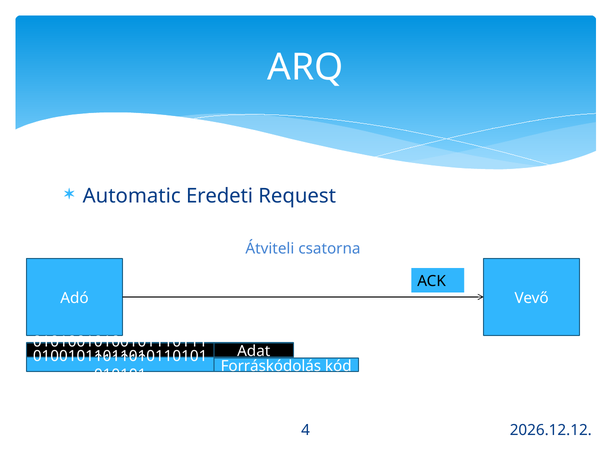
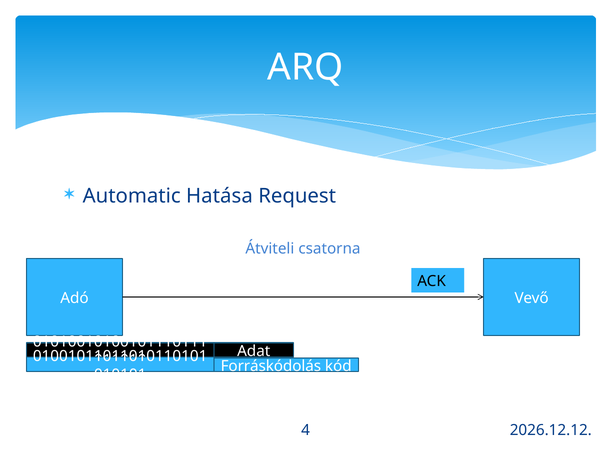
Eredeti: Eredeti -> Hatása (219, 195)
